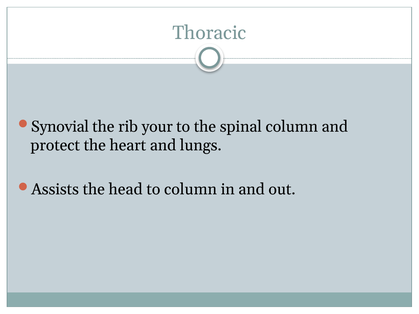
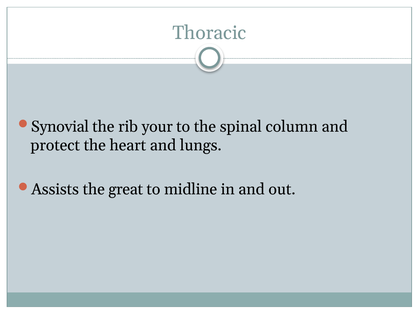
head: head -> great (126, 190)
to column: column -> midline (191, 190)
